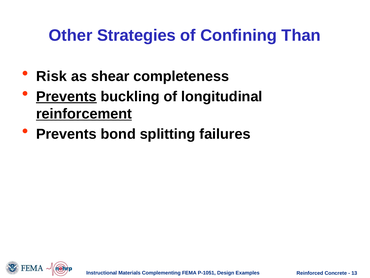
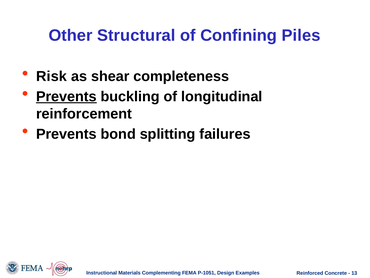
Strategies: Strategies -> Structural (136, 35)
Than: Than -> Piles (301, 35)
reinforcement underline: present -> none (84, 114)
